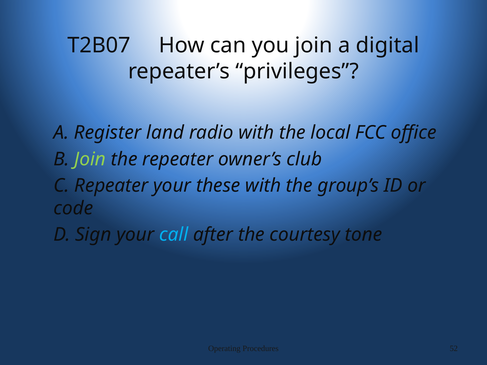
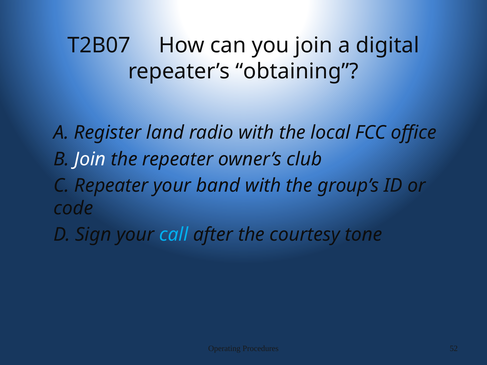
privileges: privileges -> obtaining (297, 71)
Join colour: light green -> white (90, 159)
these: these -> band (218, 186)
